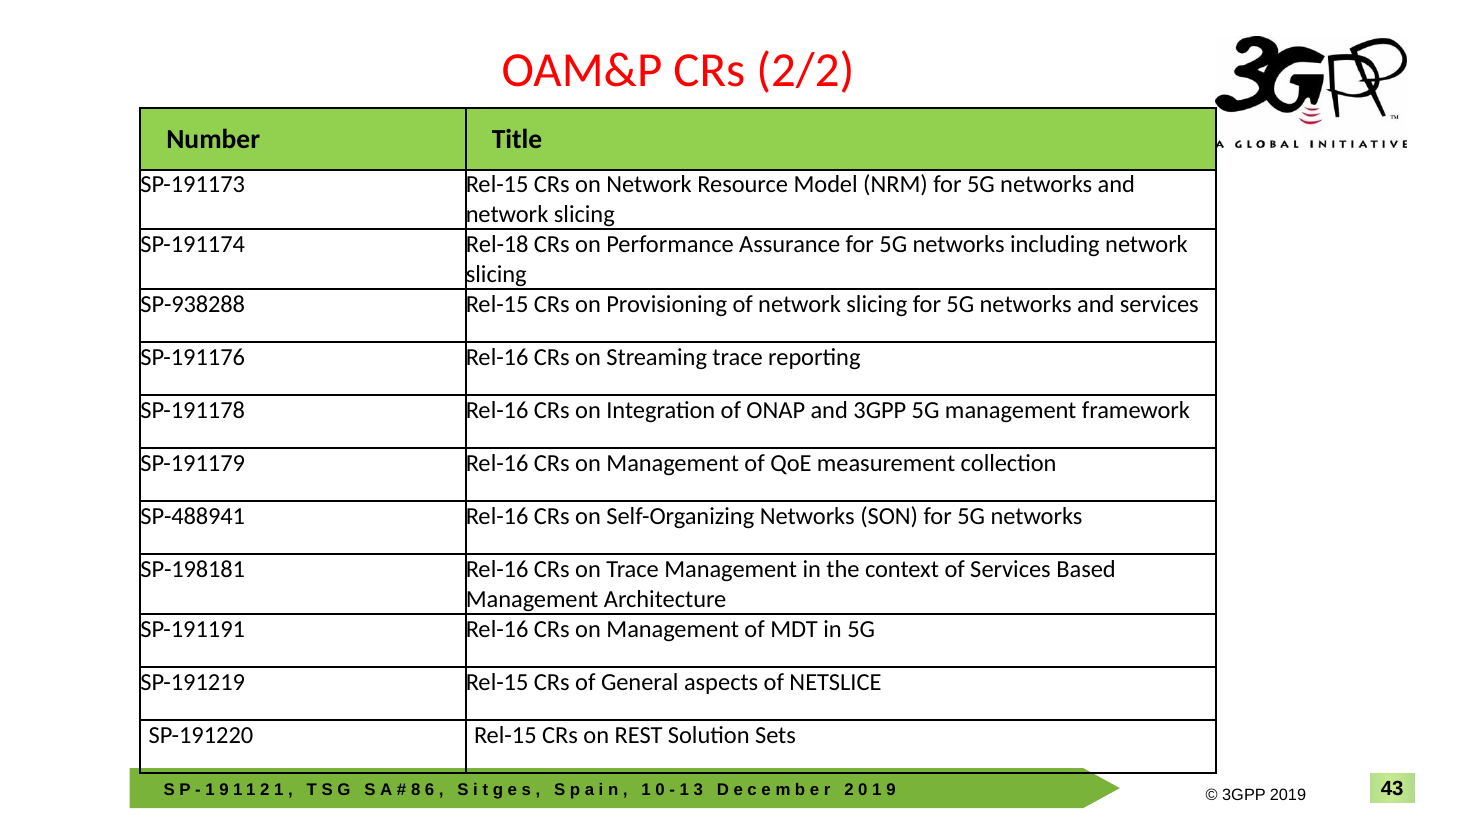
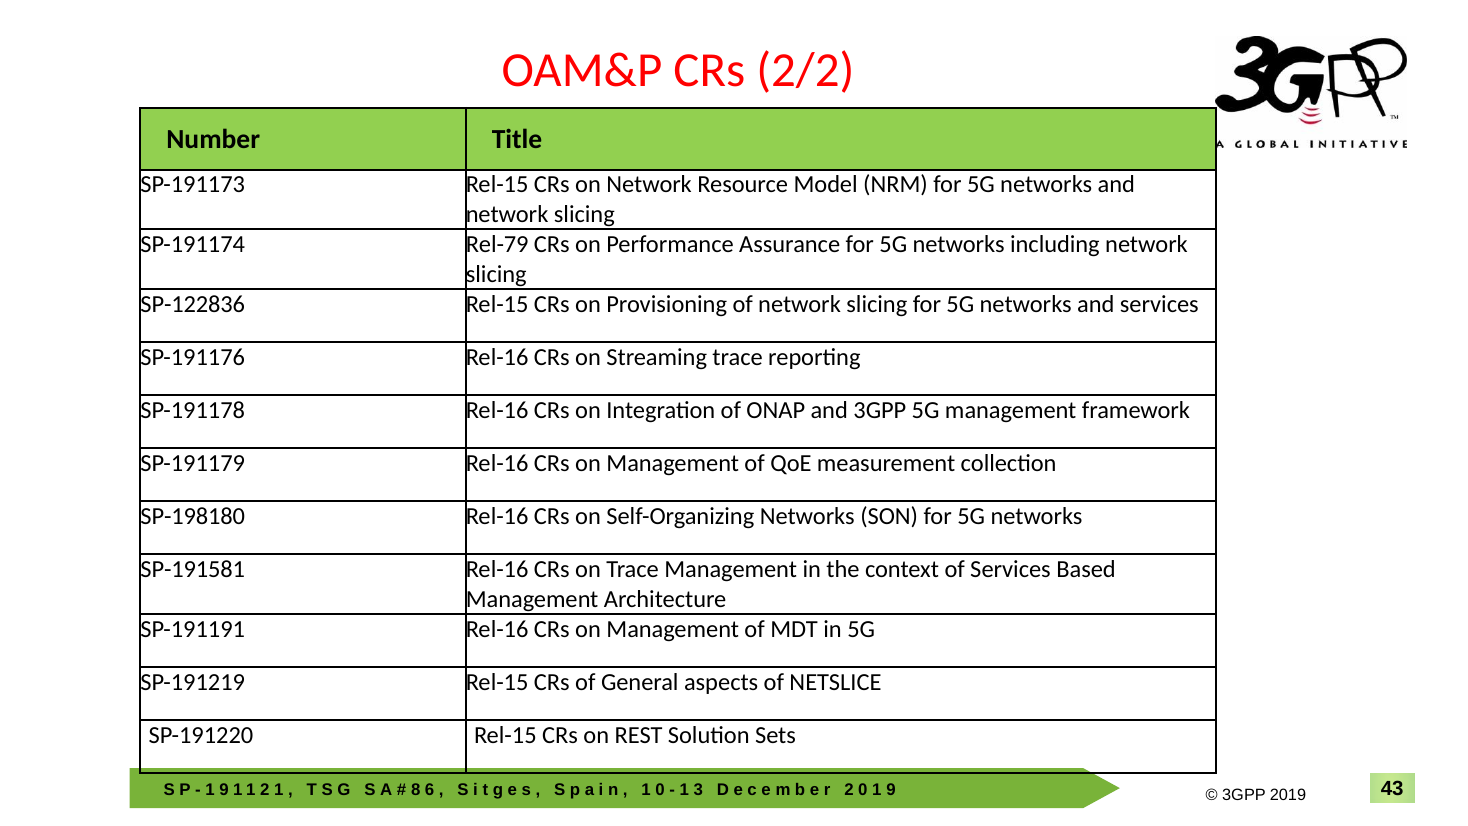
Rel-18: Rel-18 -> Rel-79 (497, 245)
SP-938288: SP-938288 -> SP-122836 (193, 305)
SP-488941: SP-488941 -> SP-198180 (193, 516)
SP-198181: SP-198181 -> SP-191581 (193, 569)
